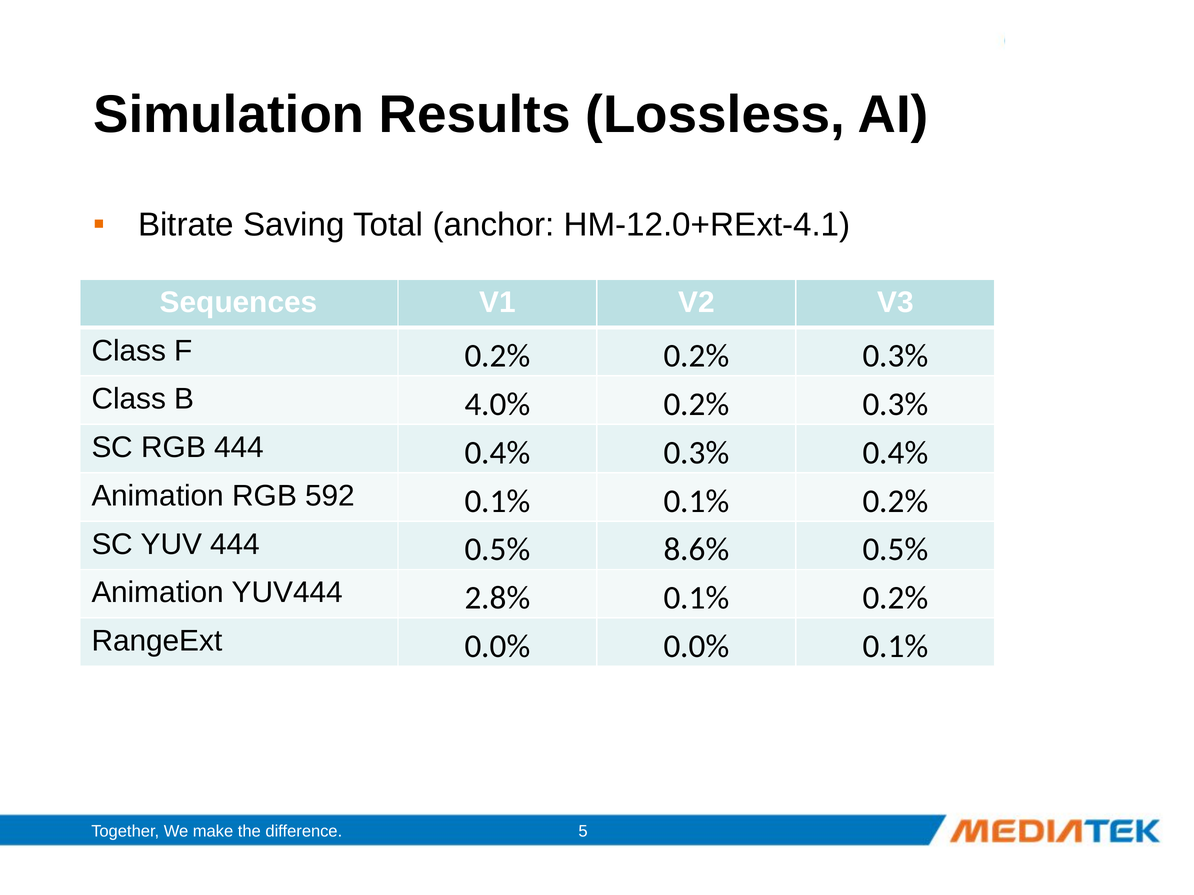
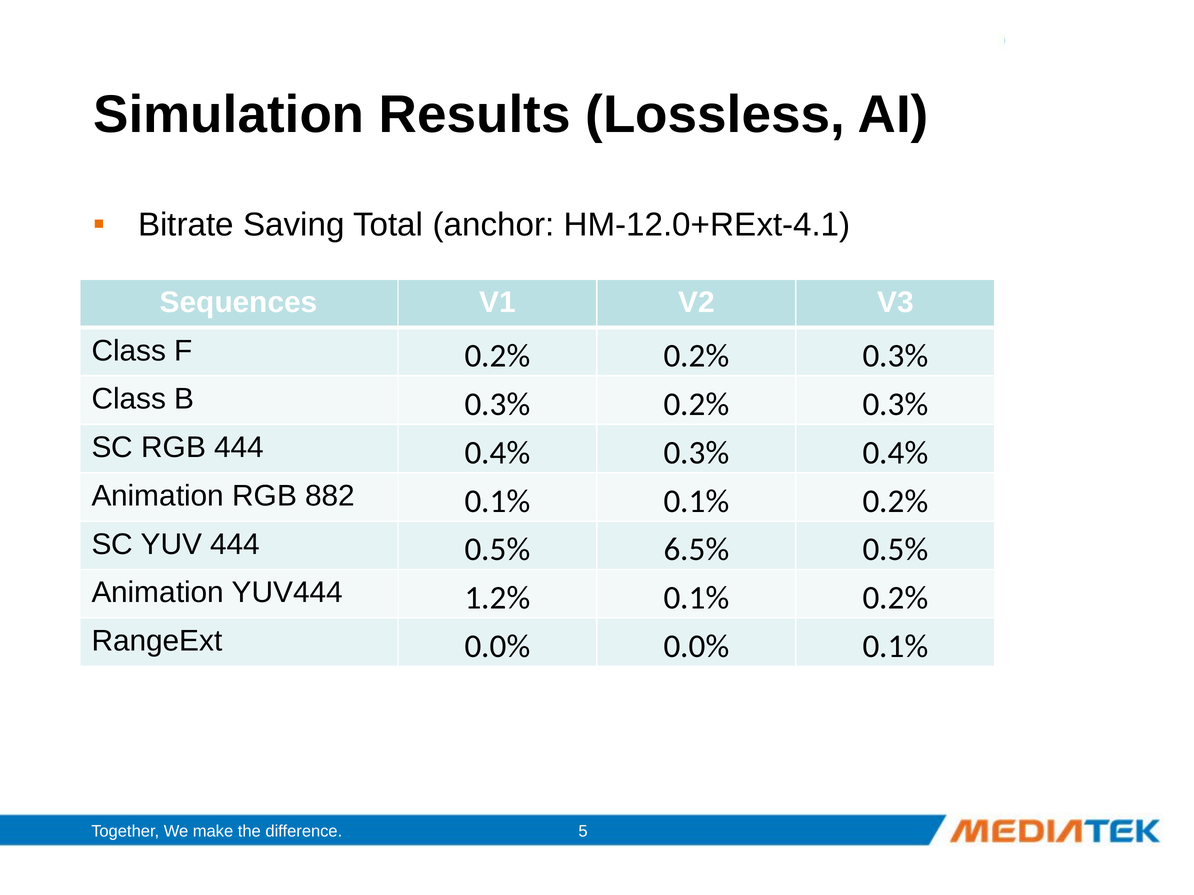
B 4.0%: 4.0% -> 0.3% (497, 405)
592: 592 -> 882 (330, 496)
8.6%: 8.6% -> 6.5% (696, 550)
2.8%: 2.8% -> 1.2% (497, 598)
